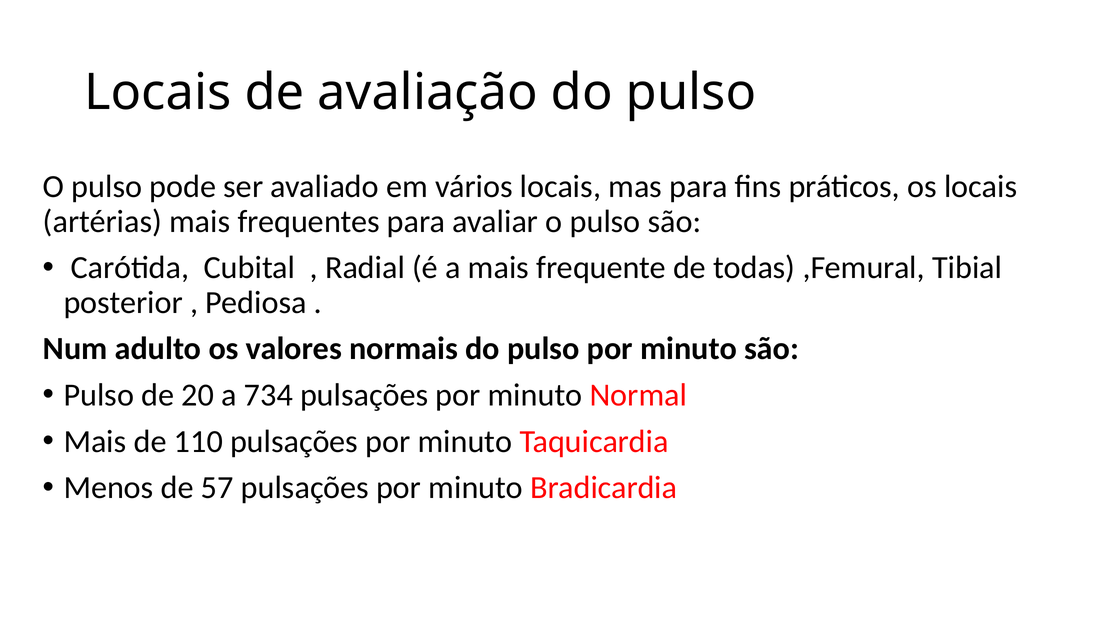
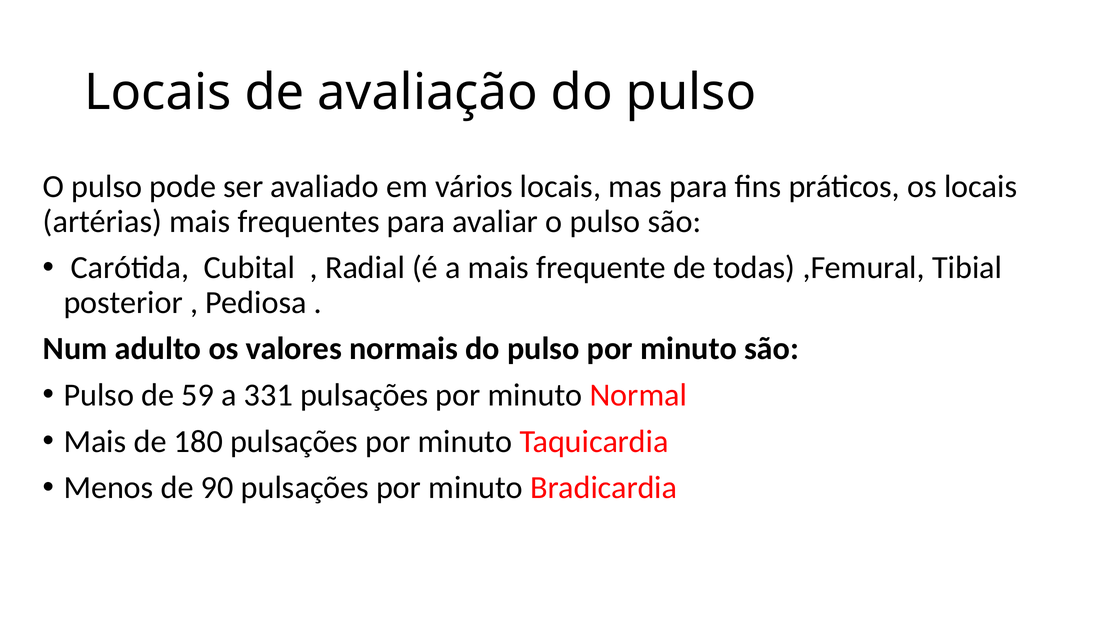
20: 20 -> 59 (198, 395)
734: 734 -> 331 (268, 395)
110: 110 -> 180 (198, 442)
57: 57 -> 90 (217, 488)
